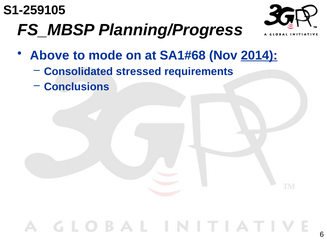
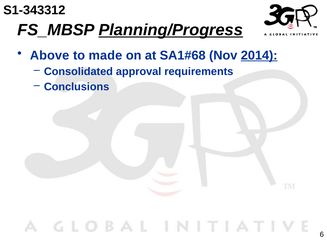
S1-259105: S1-259105 -> S1-343312 (34, 10)
Planning/Progress underline: none -> present (171, 30)
mode: mode -> made (105, 55)
stressed: stressed -> approval (139, 72)
